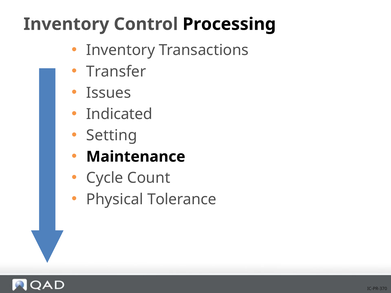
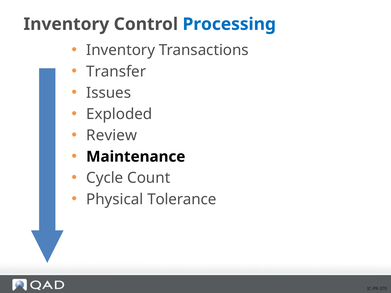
Processing colour: black -> blue (229, 24)
Indicated: Indicated -> Exploded (119, 114)
Setting: Setting -> Review (112, 135)
